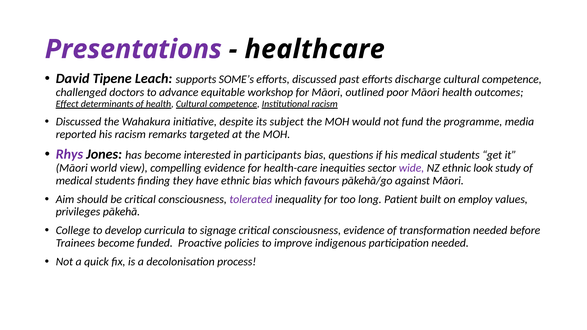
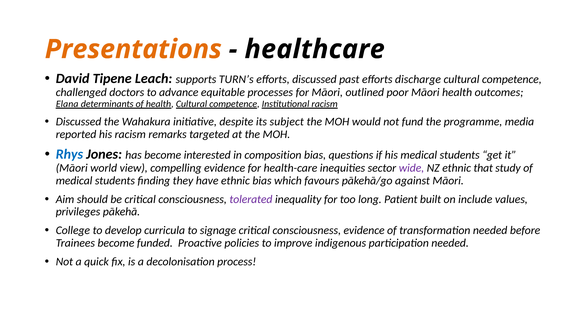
Presentations colour: purple -> orange (133, 49)
SOME’s: SOME’s -> TURN’s (236, 79)
workshop: workshop -> processes (270, 93)
Effect: Effect -> Elana (67, 104)
Rhys colour: purple -> blue (69, 154)
participants: participants -> composition (273, 155)
look: look -> that (483, 168)
employ: employ -> include (475, 199)
